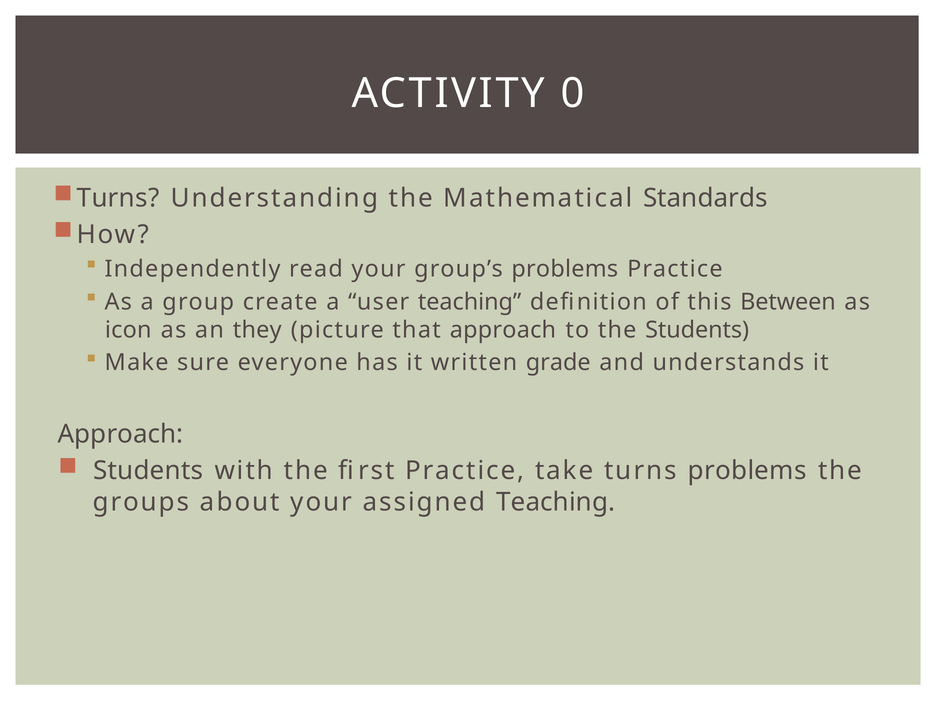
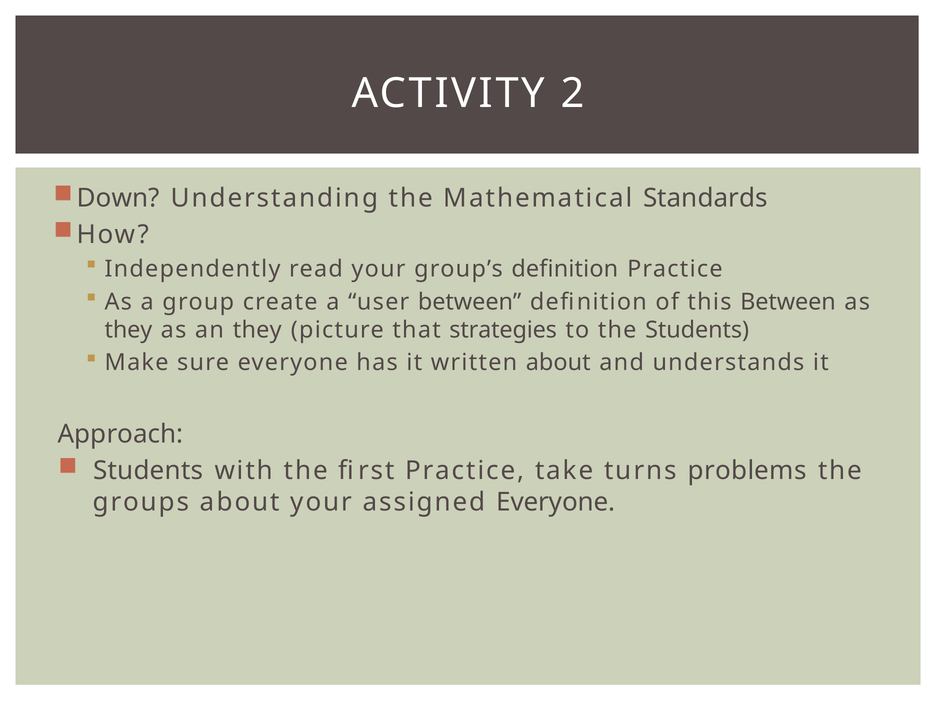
0: 0 -> 2 (573, 93)
Turns: Turns -> Down (118, 198)
group’s problems: problems -> definition (565, 269)
user teaching: teaching -> between (470, 302)
icon: icon -> they (128, 330)
that approach: approach -> strategies (503, 330)
written grade: grade -> about (558, 363)
assigned Teaching: Teaching -> Everyone (556, 502)
